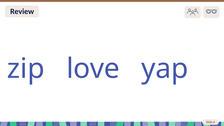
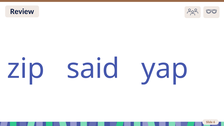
love: love -> said (93, 69)
